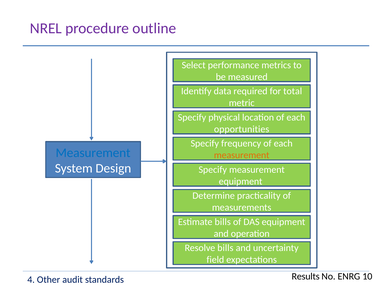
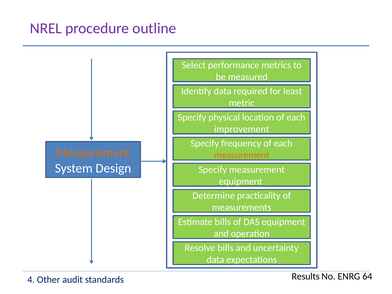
total: total -> least (293, 91)
opportunities: opportunities -> improvement (242, 129)
Measurement colour: blue -> orange (93, 153)
field: field -> data (215, 260)
10: 10 -> 64 (367, 276)
